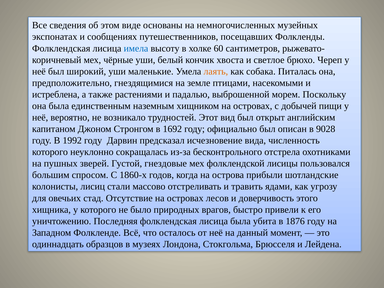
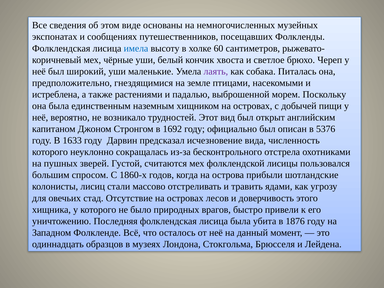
лаять colour: orange -> purple (216, 71)
9028: 9028 -> 5376 (326, 129)
1992: 1992 -> 1633 (72, 140)
гнездовые: гнездовые -> считаются (166, 164)
